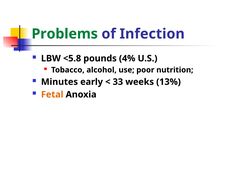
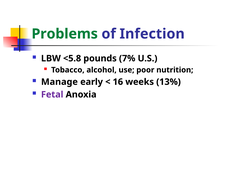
4%: 4% -> 7% (127, 58)
Minutes: Minutes -> Manage (59, 82)
33: 33 -> 16 (118, 82)
Fetal colour: orange -> purple (52, 95)
